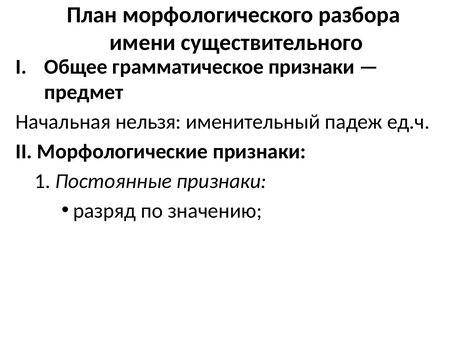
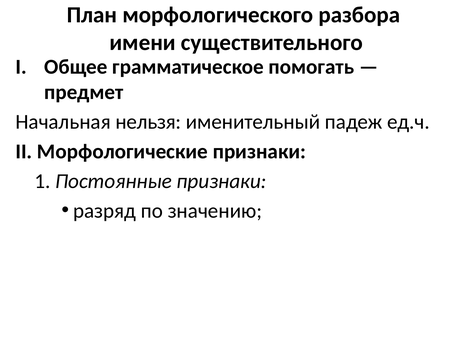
грамматическое признаки: признаки -> помогать (311, 67)
